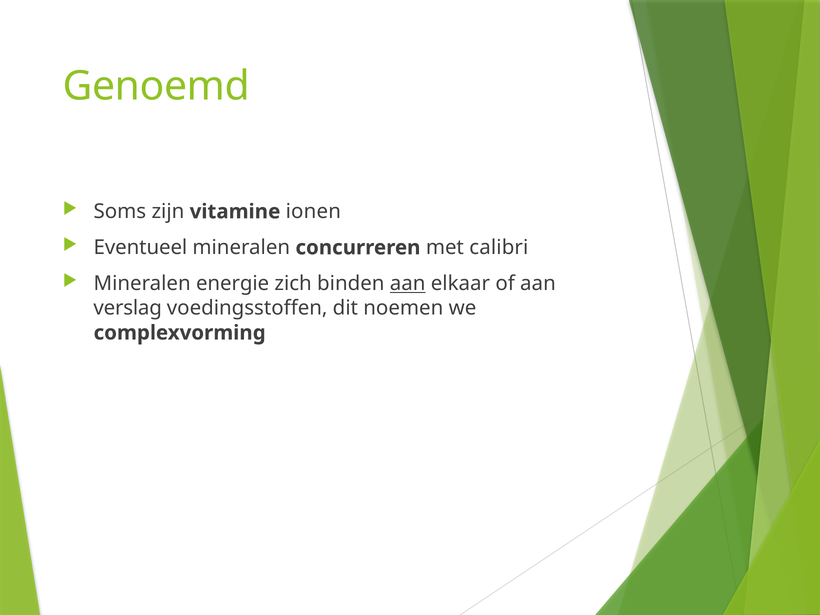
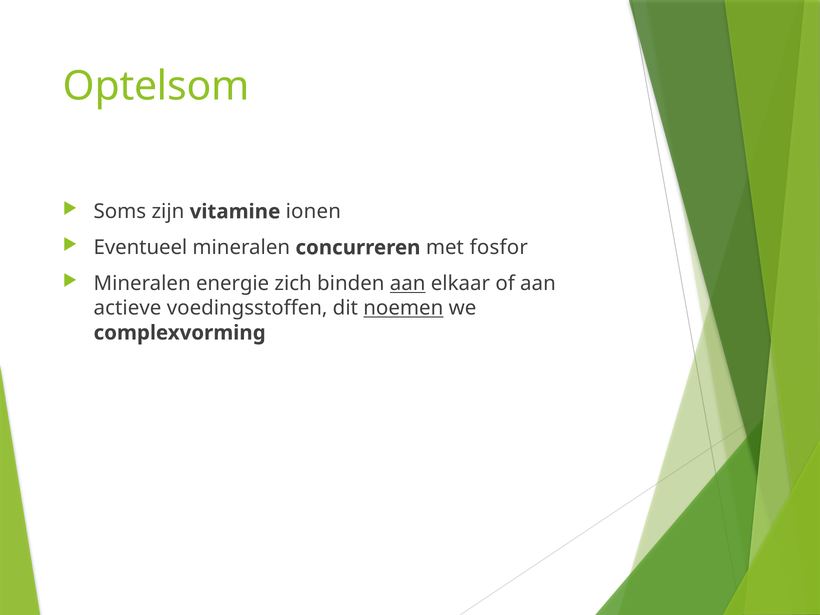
Genoemd: Genoemd -> Optelsom (156, 86)
calibri: calibri -> fosfor (499, 248)
verslag: verslag -> actieve (128, 308)
noemen underline: none -> present (403, 308)
